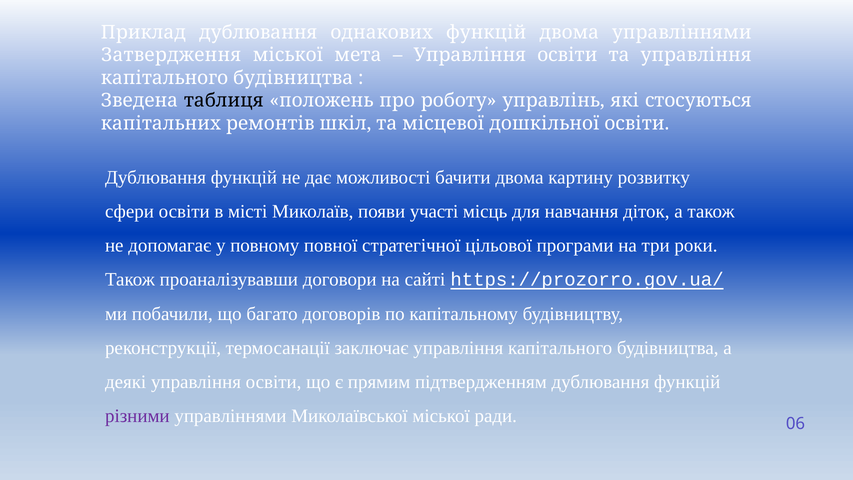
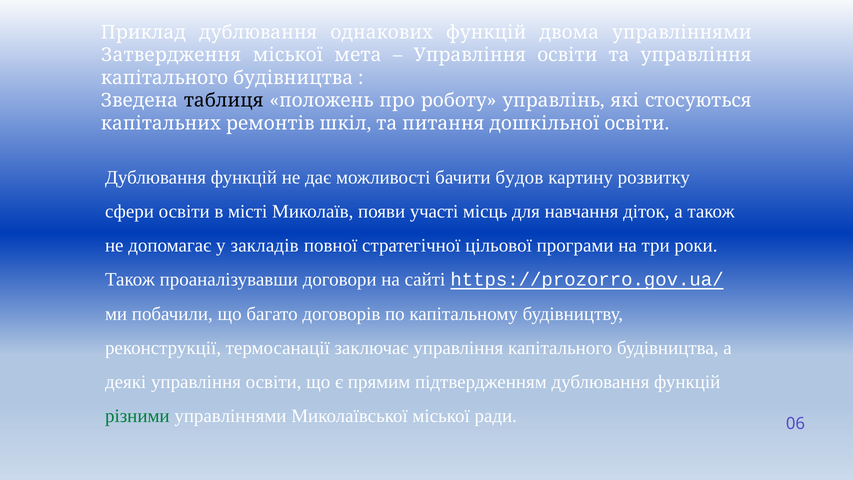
місцевої: місцевої -> питання (443, 123)
бачити двома: двома -> будов (519, 177)
повному: повному -> закладів (265, 245)
різними colour: purple -> green (137, 416)
